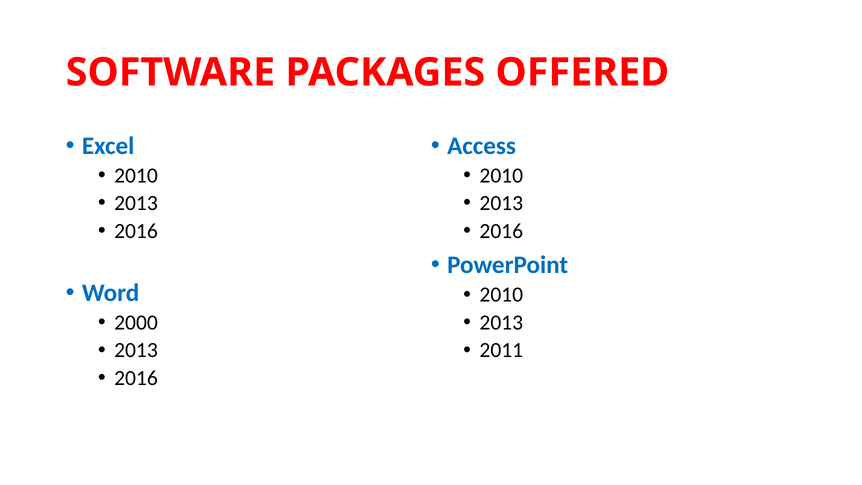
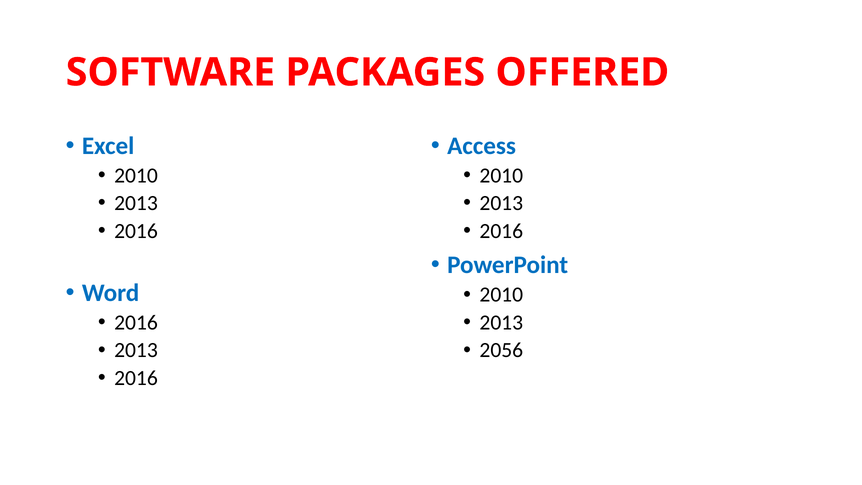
2000: 2000 -> 2016 (136, 322)
2011: 2011 -> 2056 (501, 350)
